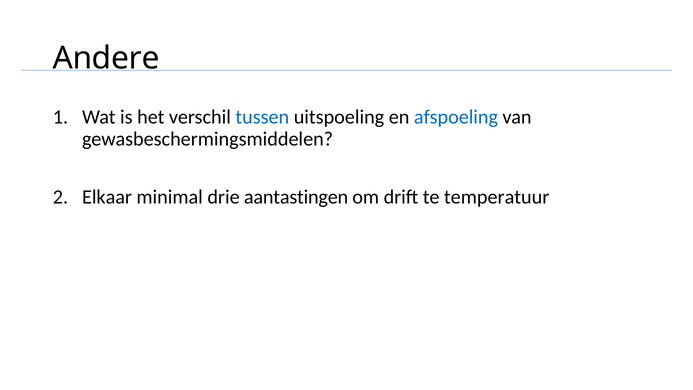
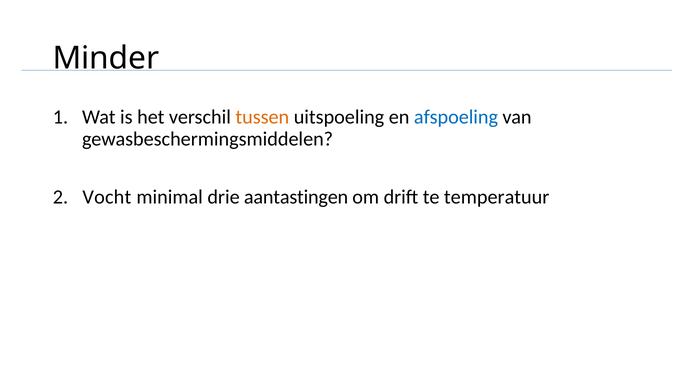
Andere: Andere -> Minder (106, 58)
tussen colour: blue -> orange (262, 117)
Elkaar: Elkaar -> Vocht (107, 197)
